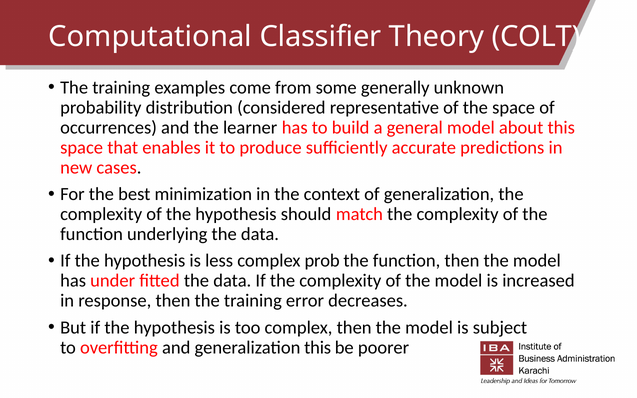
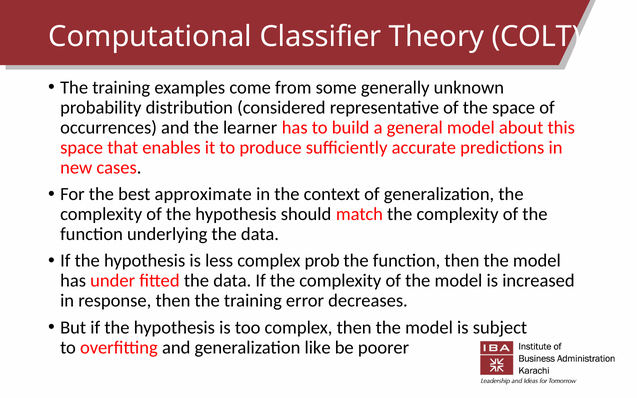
minimization: minimization -> approximate (203, 194)
generalization this: this -> like (318, 348)
